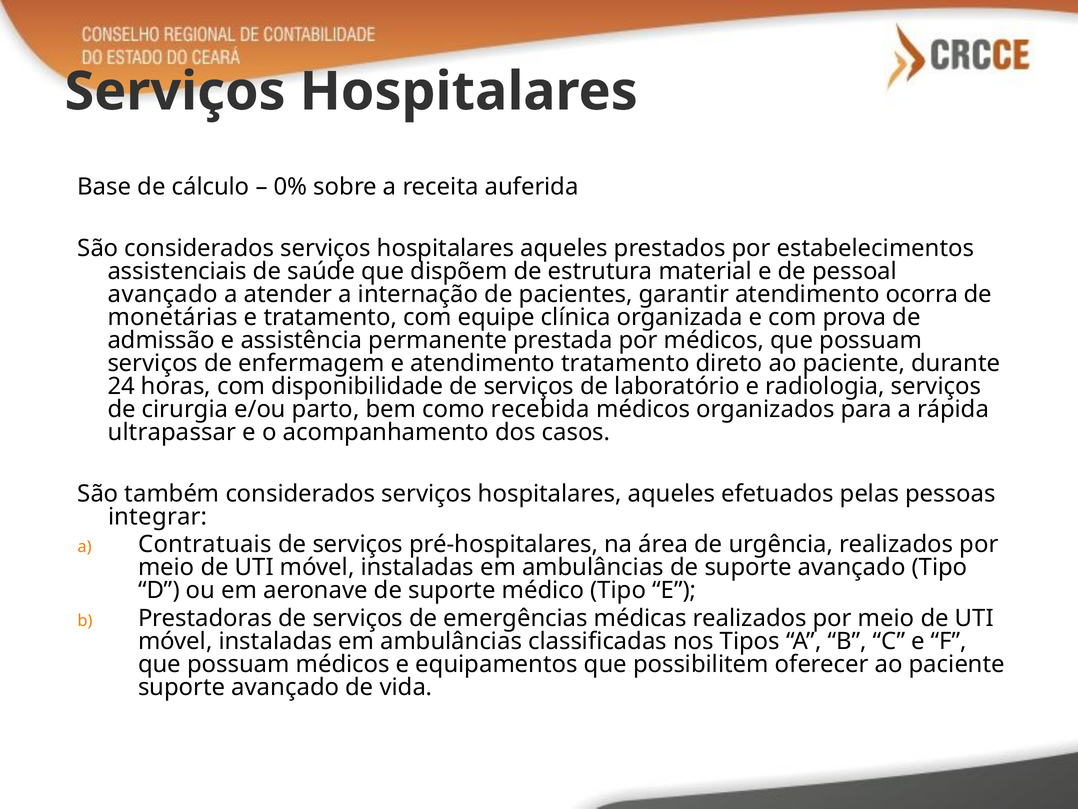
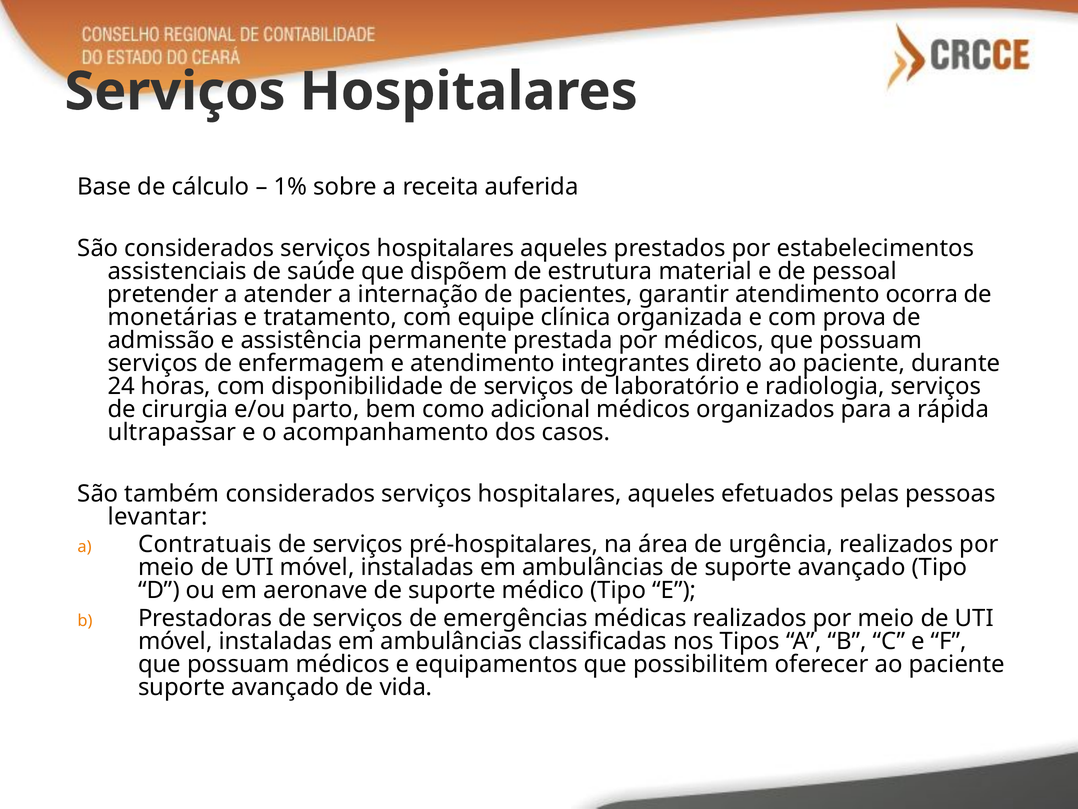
0%: 0% -> 1% (290, 187)
avançado: avançado -> pretender (163, 294)
atendimento tratamento: tratamento -> integrantes (625, 363)
recebida: recebida -> adicional (541, 409)
integrar: integrar -> levantar (158, 516)
